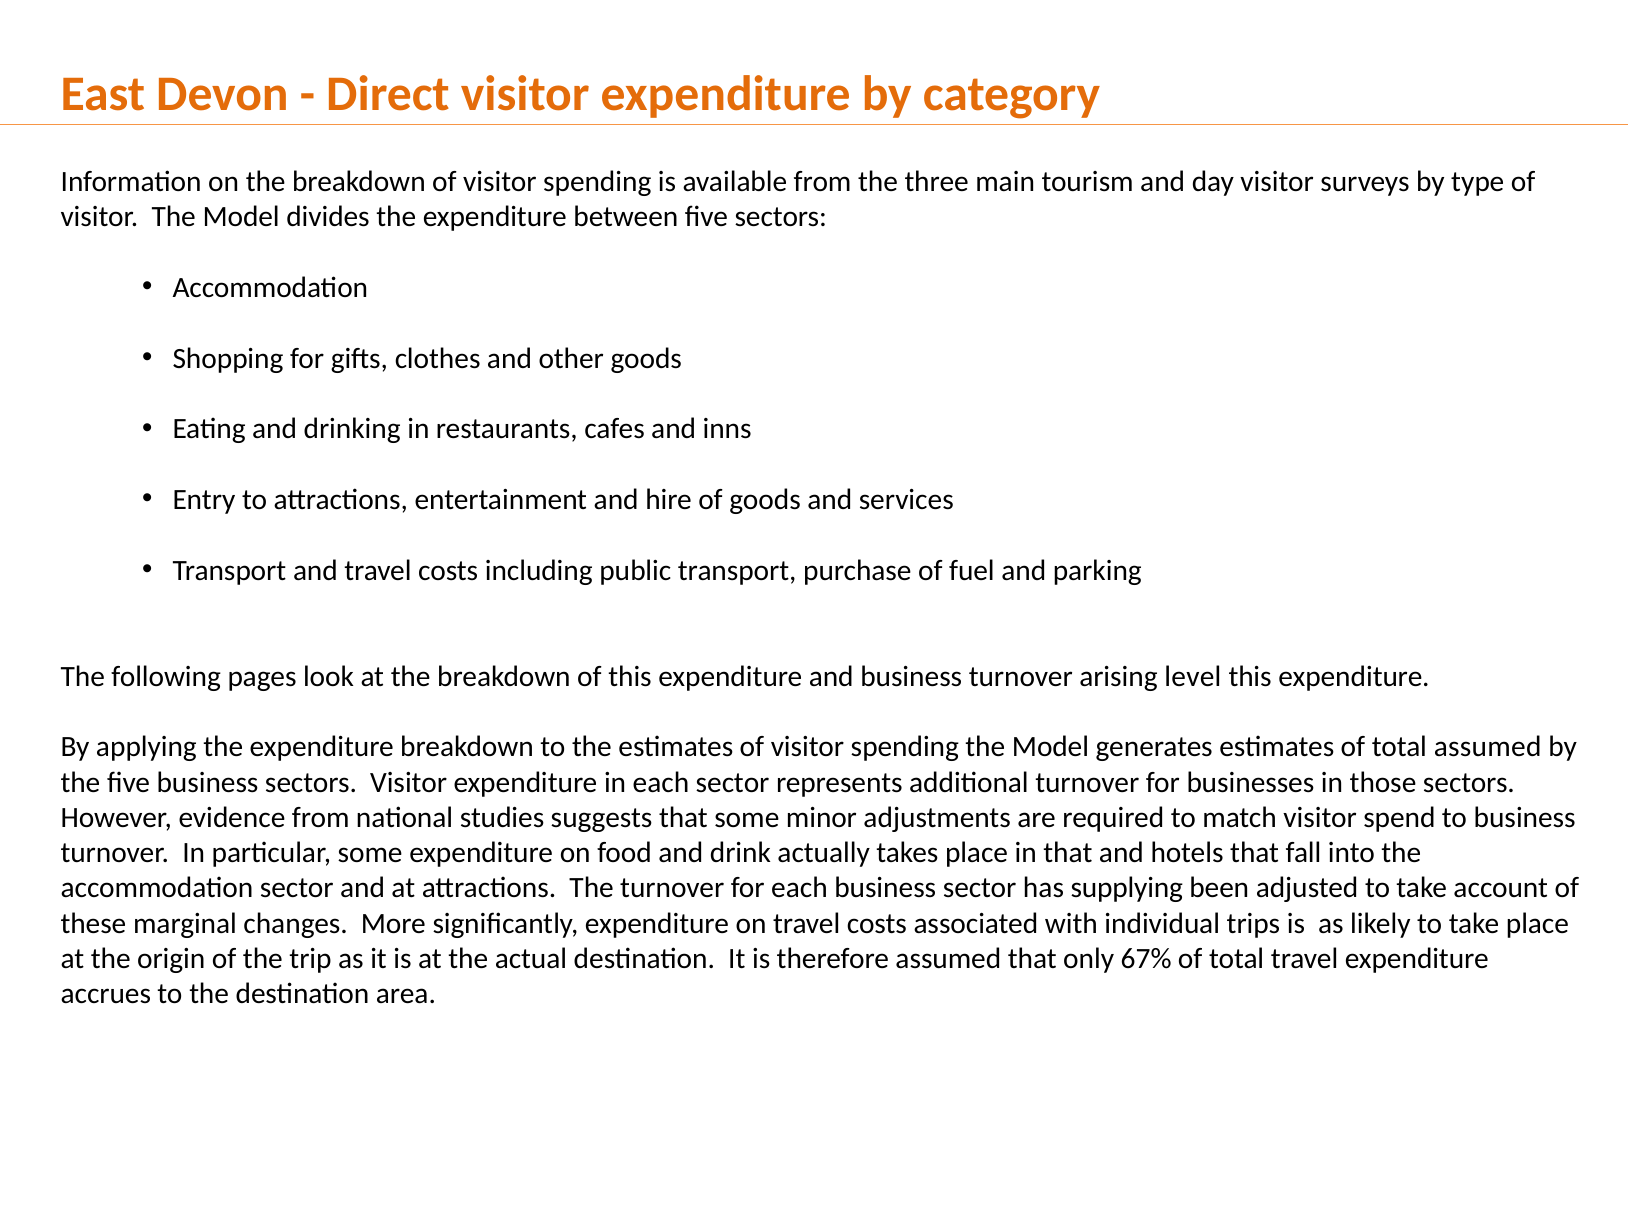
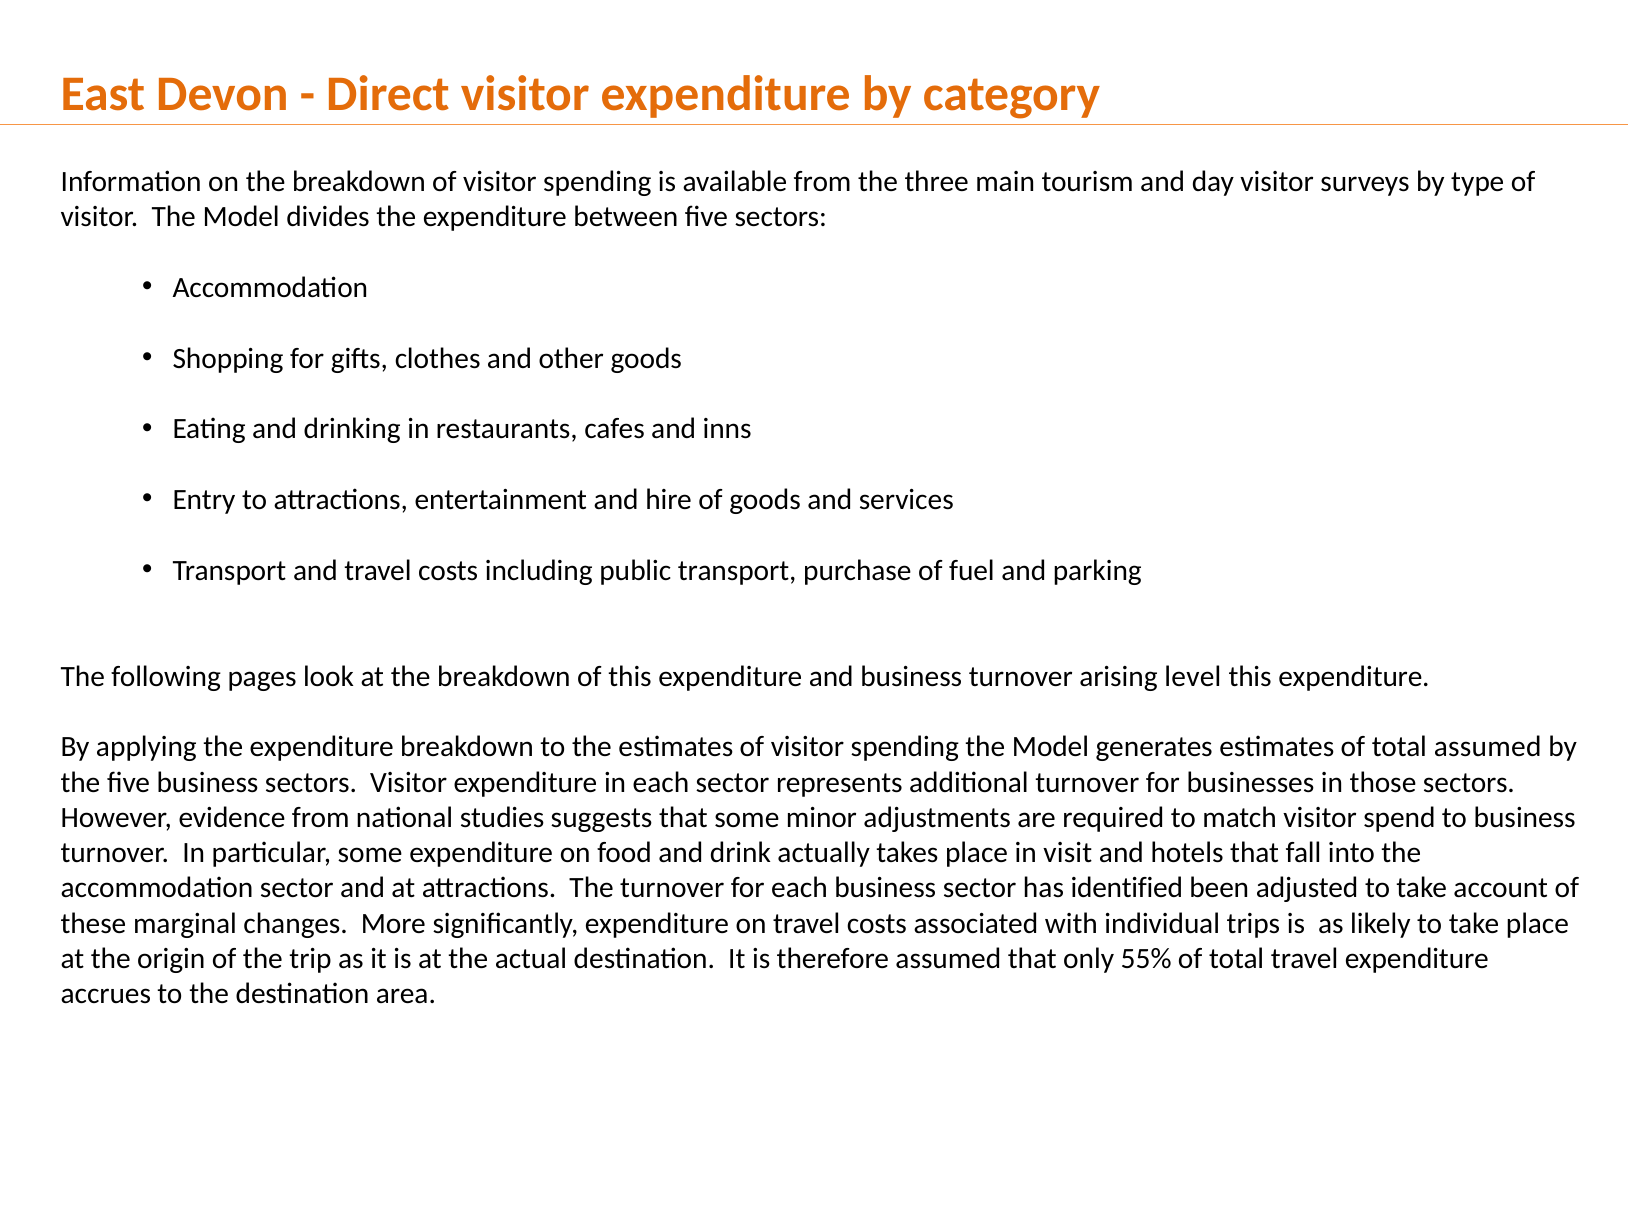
in that: that -> visit (1068, 853)
supplying: supplying -> identified (1127, 888)
67%: 67% -> 55% (1146, 959)
